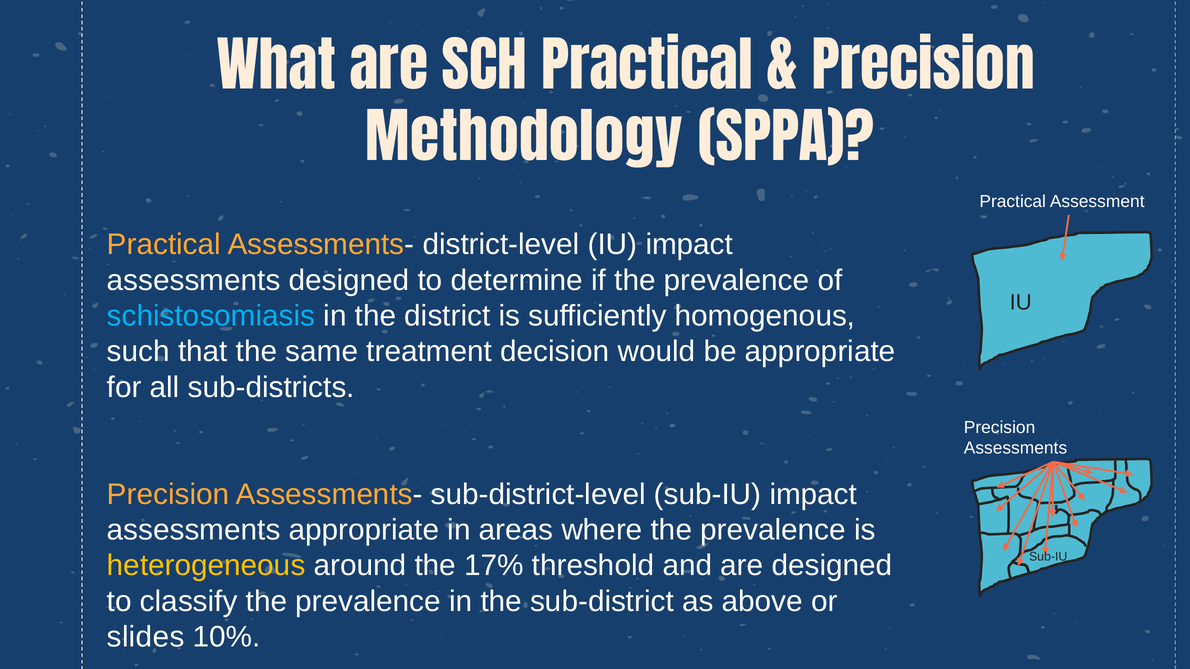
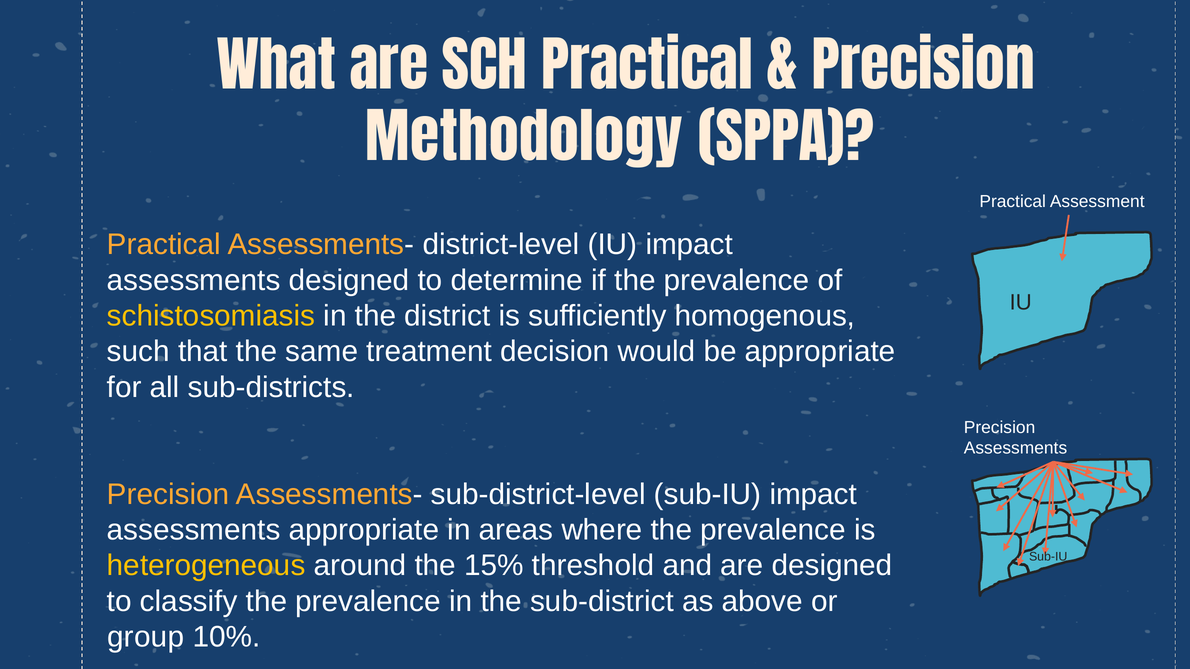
schistosomiasis colour: light blue -> yellow (211, 316)
17%: 17% -> 15% (494, 566)
slides: slides -> group (146, 637)
